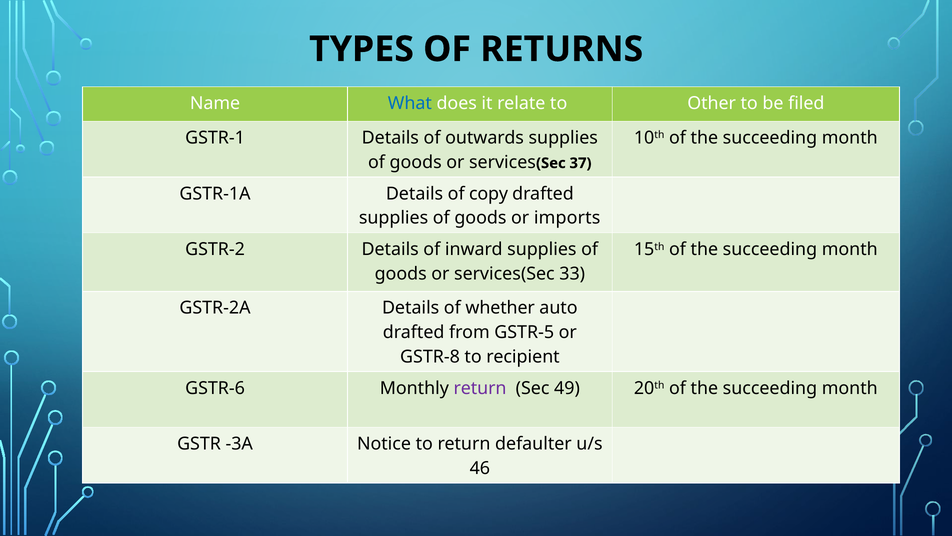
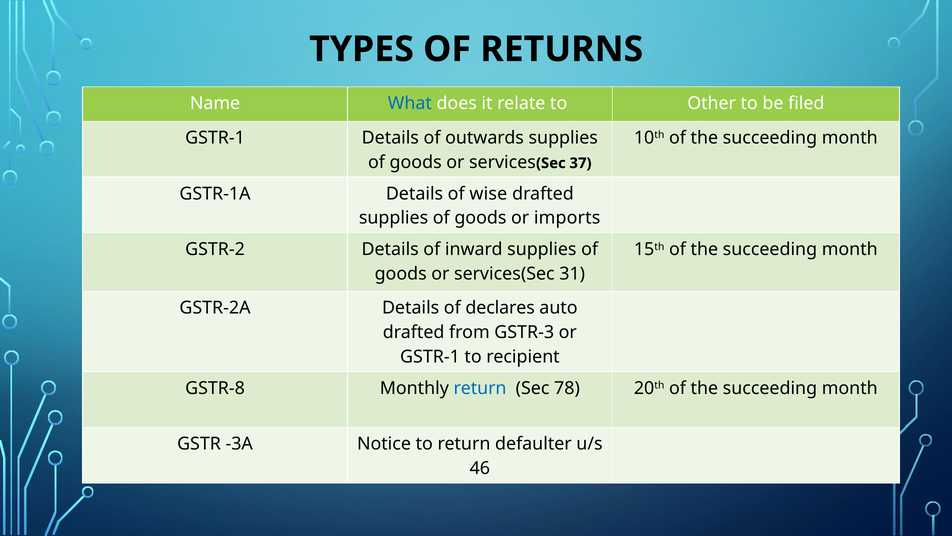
copy: copy -> wise (488, 194)
33: 33 -> 31 (572, 274)
whether: whether -> declares (500, 308)
GSTR-5: GSTR-5 -> GSTR-3 (524, 332)
GSTR-8: GSTR-8 -> GSTR-1 (430, 356)
GSTR-6: GSTR-6 -> GSTR-8 (215, 388)
return colour: purple -> blue (480, 388)
49: 49 -> 78 (567, 388)
